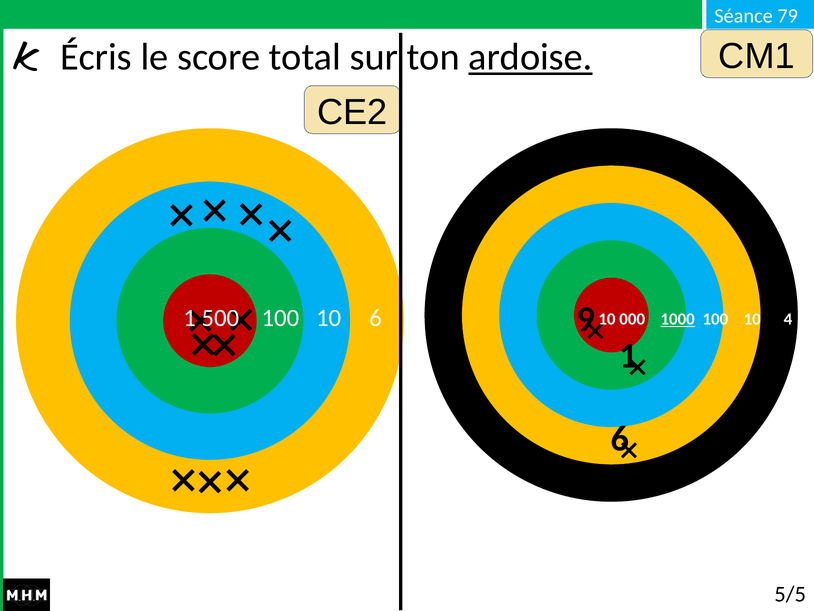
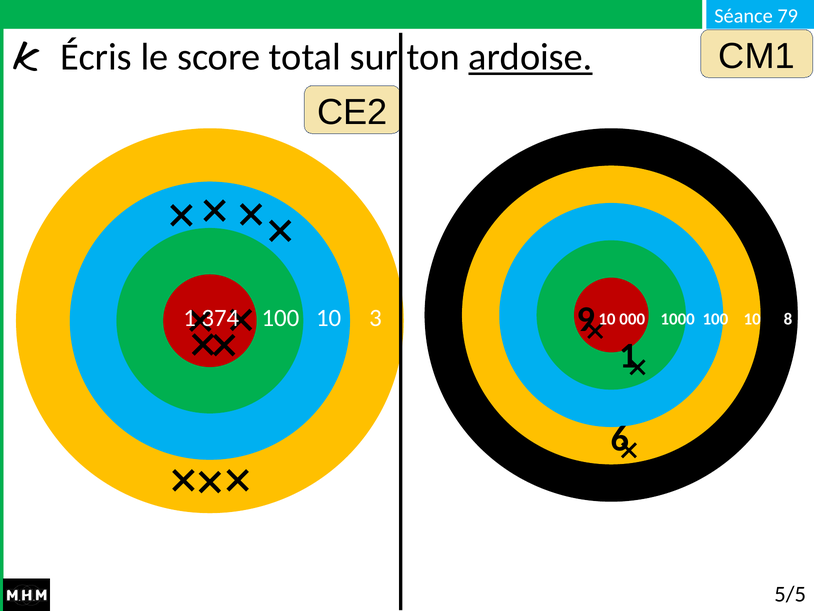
500: 500 -> 374 (220, 318)
10 6: 6 -> 3 (375, 318)
1000 underline: present -> none (678, 319)
4: 4 -> 8 (788, 319)
